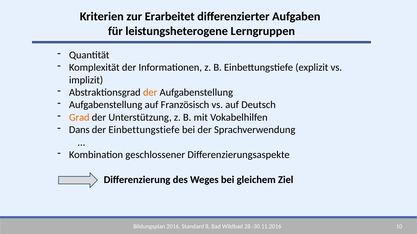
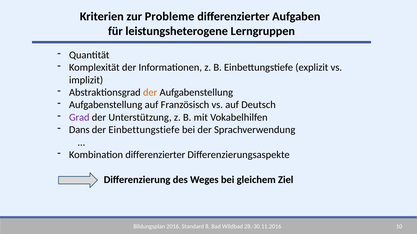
Erarbeitet: Erarbeitet -> Probleme (170, 17)
Grad colour: orange -> purple (79, 118)
Kombination geschlossener: geschlossener -> differenzierter (155, 155)
